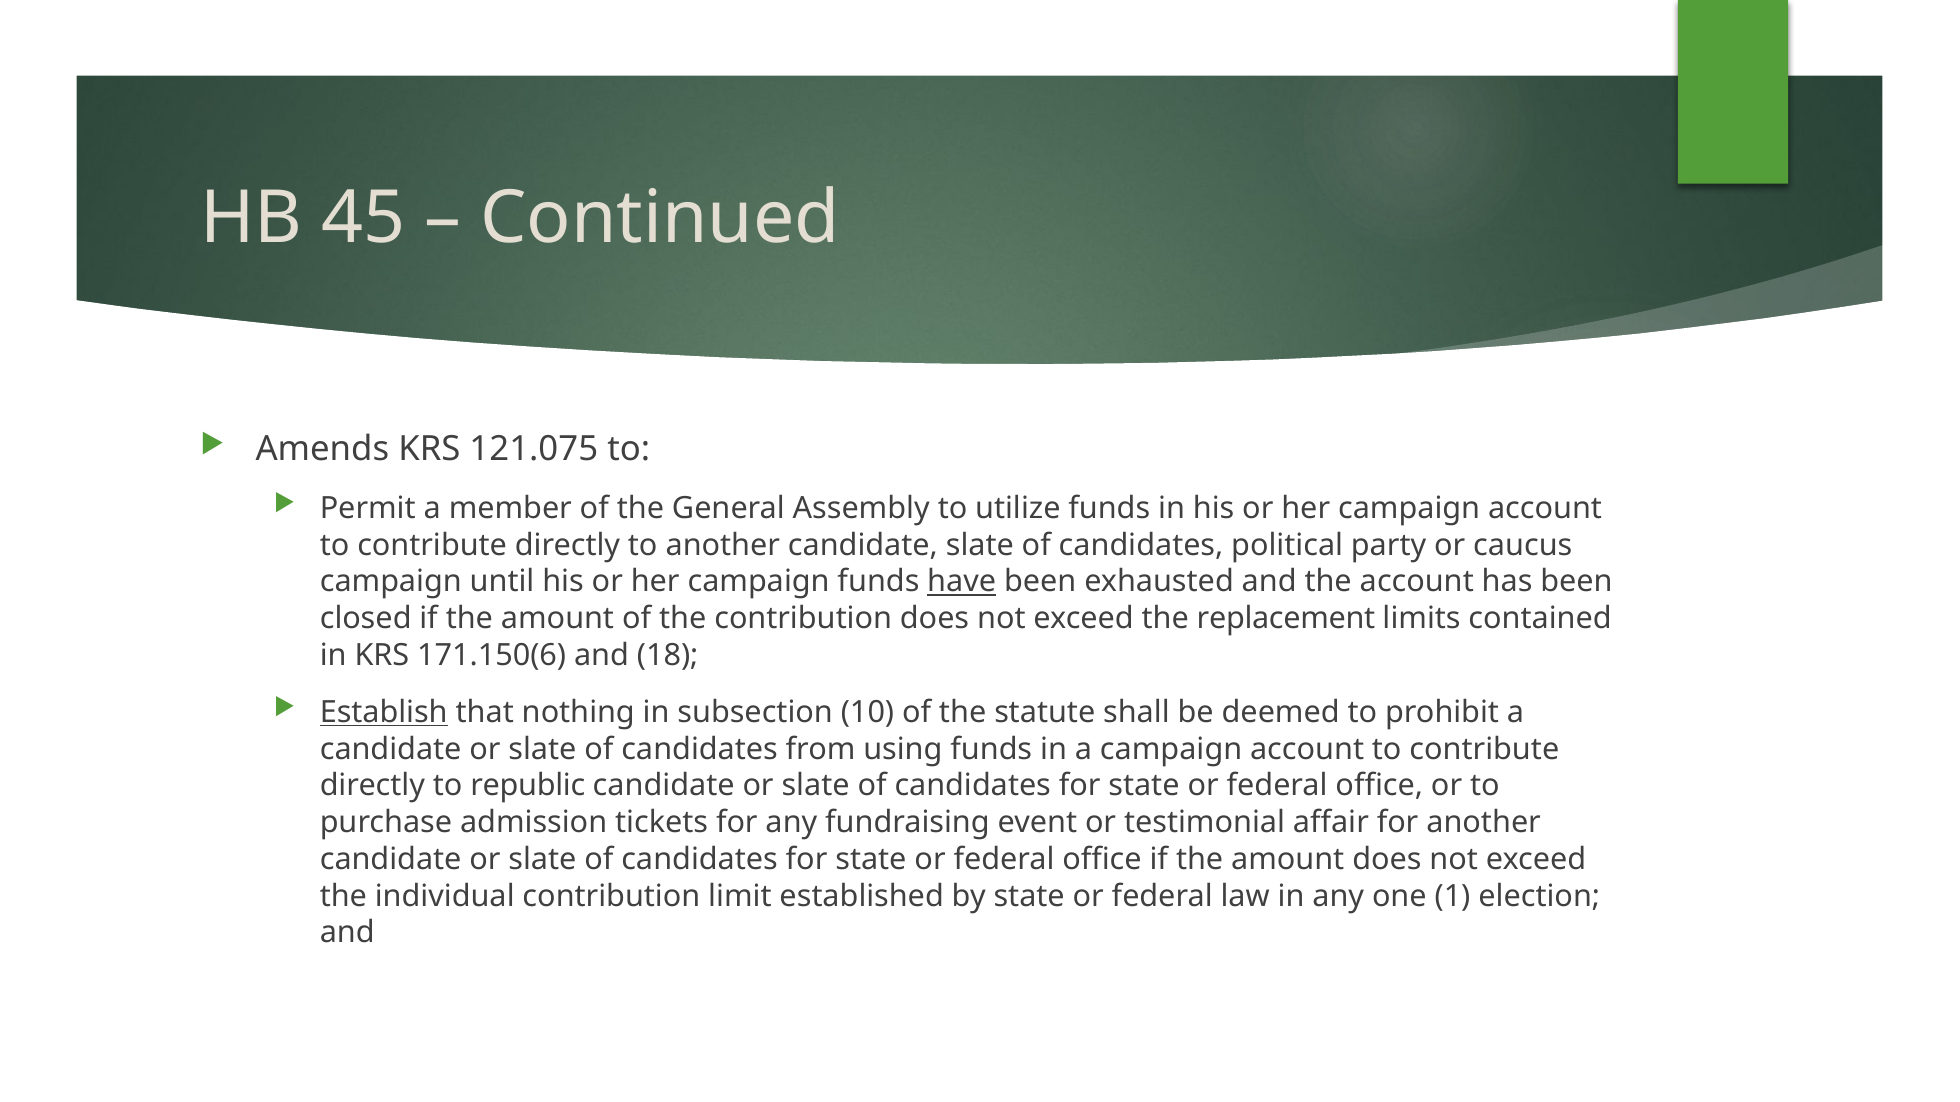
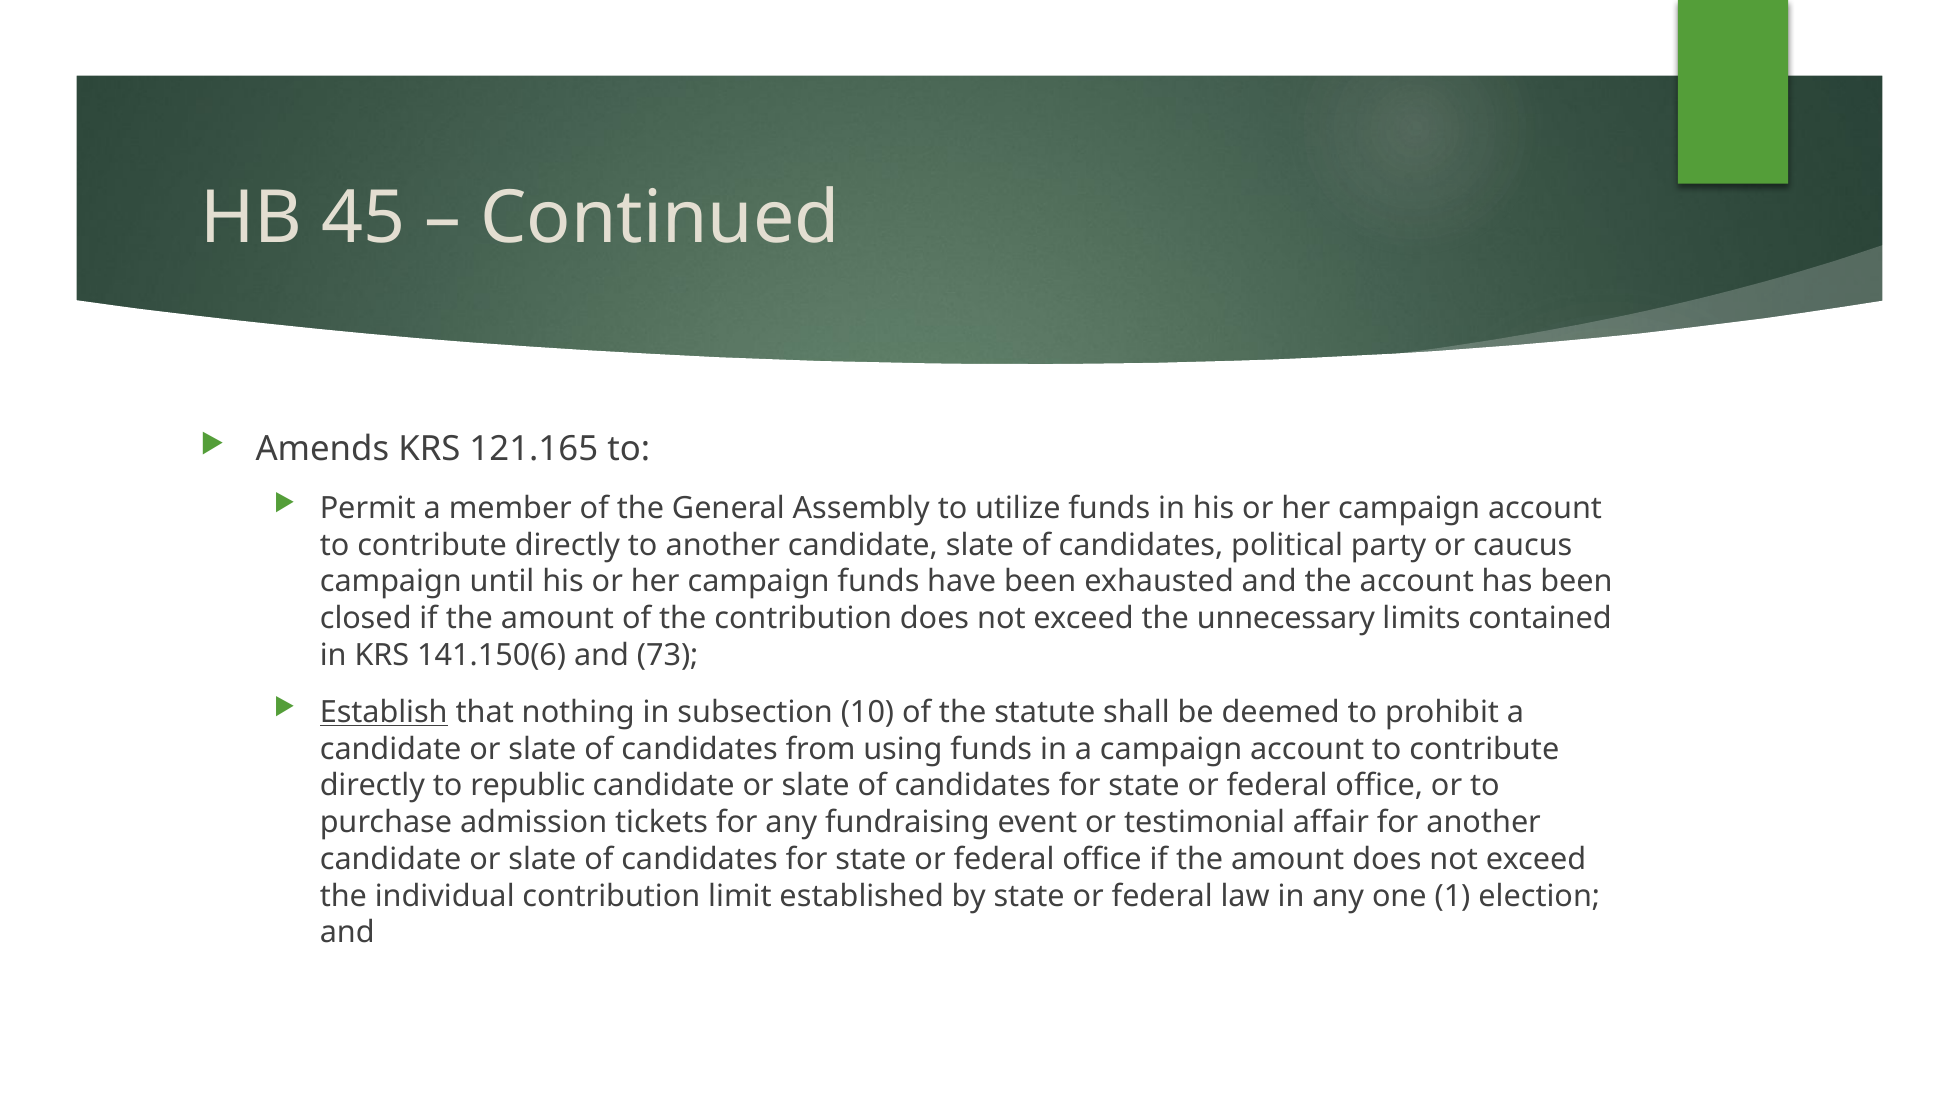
121.075: 121.075 -> 121.165 (534, 449)
have underline: present -> none (962, 582)
replacement: replacement -> unnecessary (1286, 619)
171.150(6: 171.150(6 -> 141.150(6 (492, 656)
18: 18 -> 73 (668, 656)
